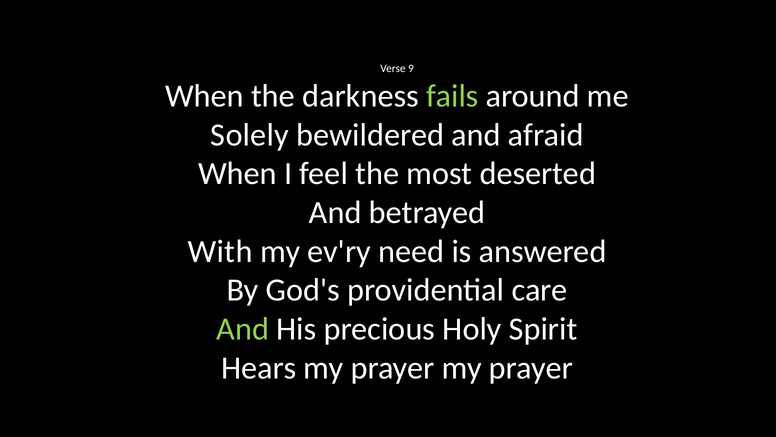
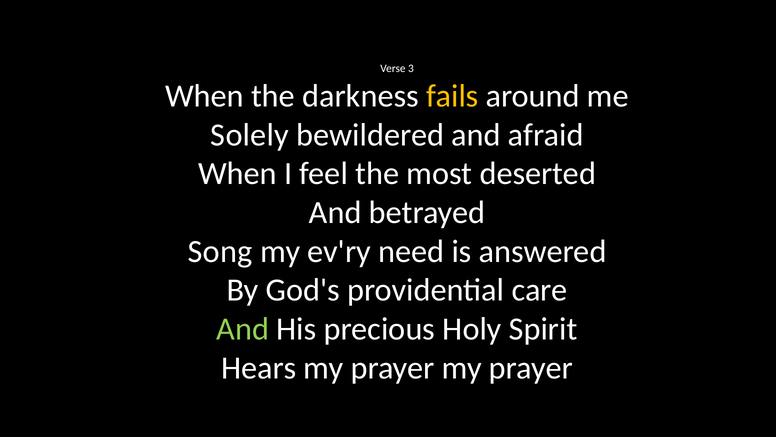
9: 9 -> 3 (411, 68)
fails colour: light green -> yellow (452, 96)
With: With -> Song (220, 251)
